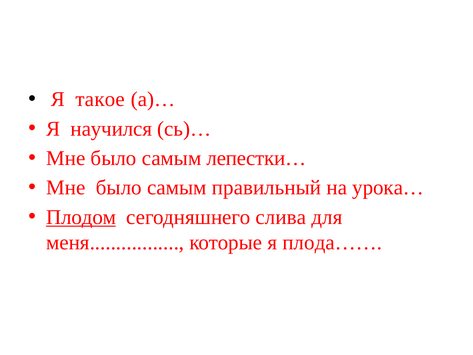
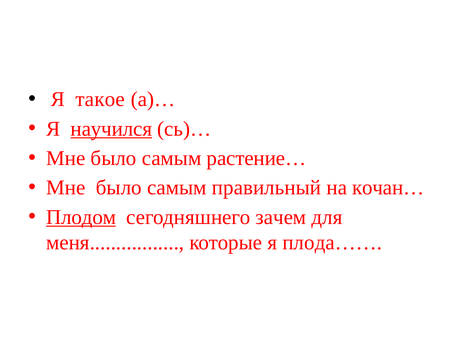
научился underline: none -> present (111, 129)
лепестки…: лепестки… -> растение… (256, 158)
урока…: урока… -> кочан… (388, 188)
слива: слива -> зачем (281, 217)
